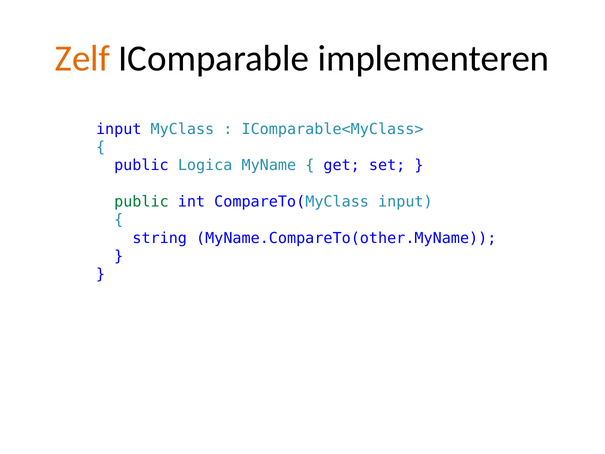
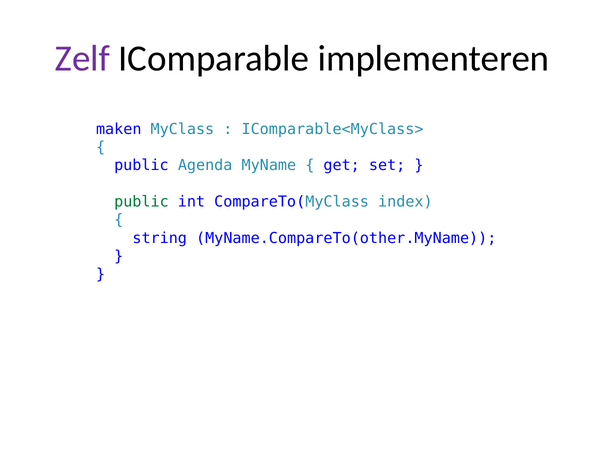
Zelf colour: orange -> purple (82, 59)
input: input -> maken (119, 129)
Logica: Logica -> Agenda (205, 165)
CompareTo(MyClass input: input -> index (405, 202)
